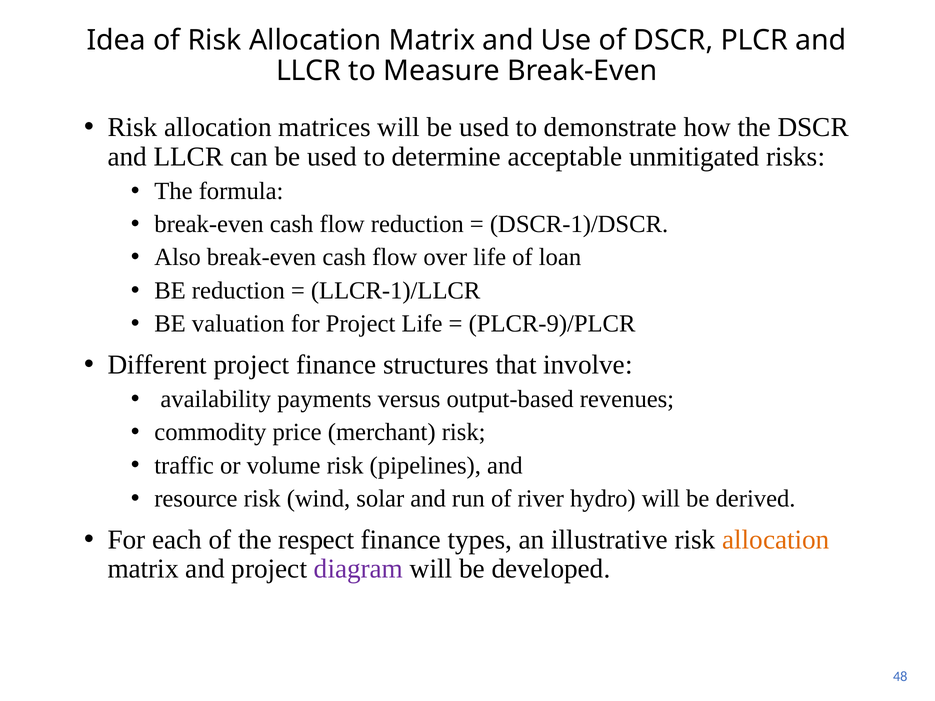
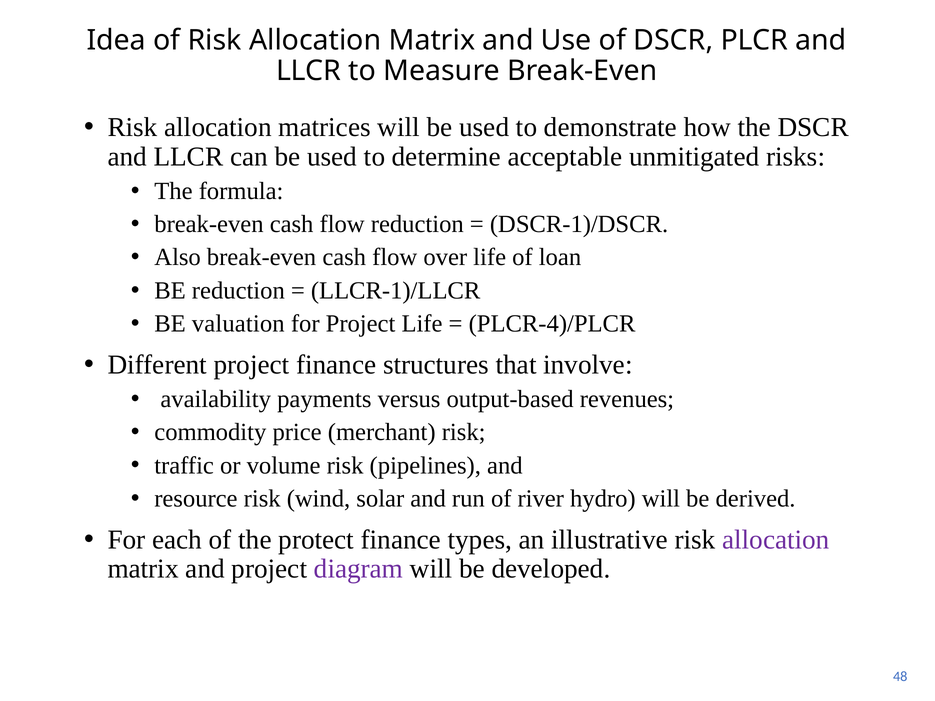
PLCR-9)/PLCR: PLCR-9)/PLCR -> PLCR-4)/PLCR (552, 324)
respect: respect -> protect (316, 540)
allocation colour: orange -> purple (776, 540)
